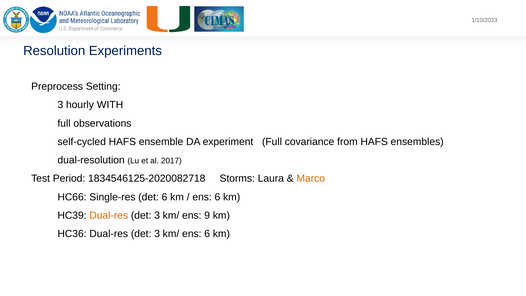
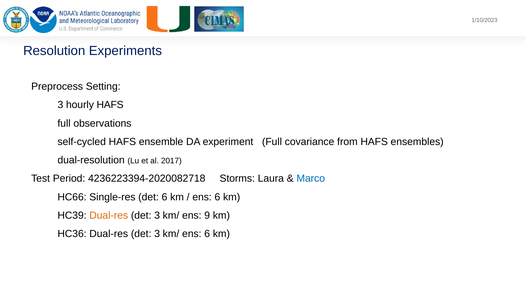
hourly WITH: WITH -> HAFS (110, 105)
1834546125-2020082718: 1834546125-2020082718 -> 4236223394-2020082718 (147, 178)
Marco colour: orange -> blue (311, 178)
